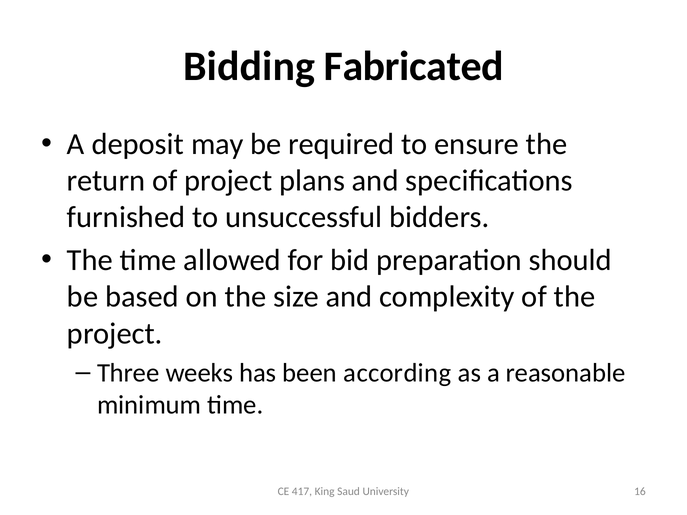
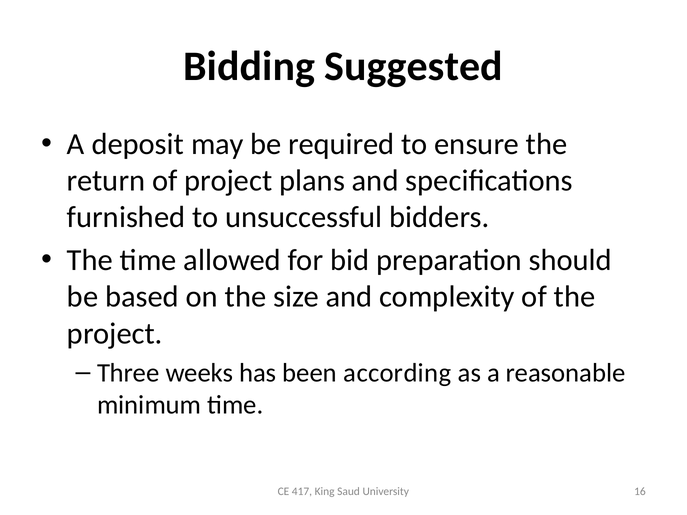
Fabricated: Fabricated -> Suggested (414, 67)
